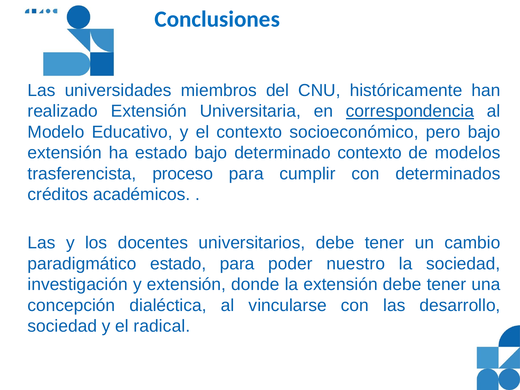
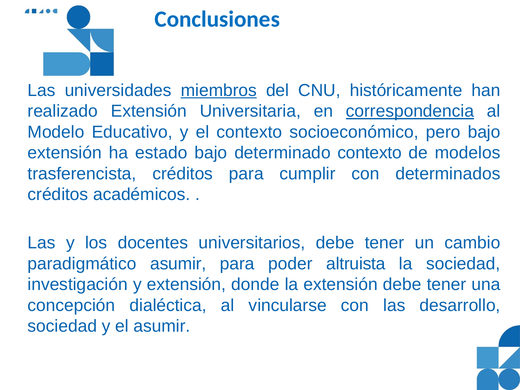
miembros underline: none -> present (219, 90)
trasferencista proceso: proceso -> créditos (183, 174)
paradigmático estado: estado -> asumir (178, 264)
nuestro: nuestro -> altruista (356, 264)
el radical: radical -> asumir (162, 326)
